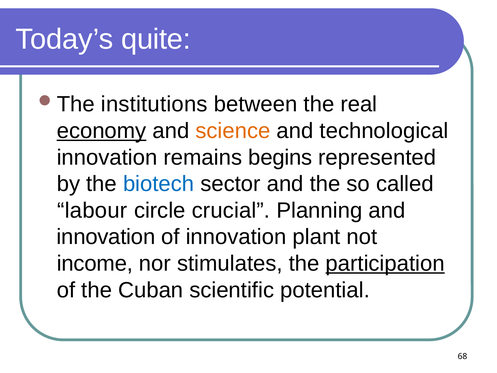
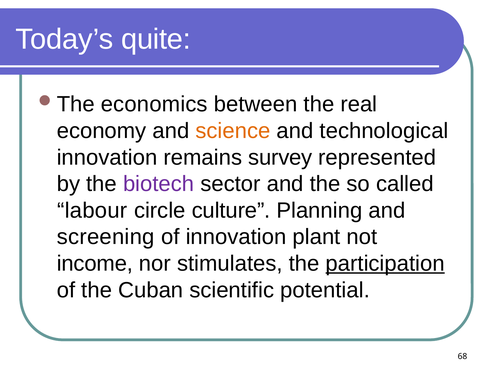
institutions: institutions -> economics (154, 104)
economy underline: present -> none (102, 131)
begins: begins -> survey (280, 157)
biotech colour: blue -> purple (159, 184)
crucial: crucial -> culture (231, 210)
innovation: innovation -> screening (106, 237)
